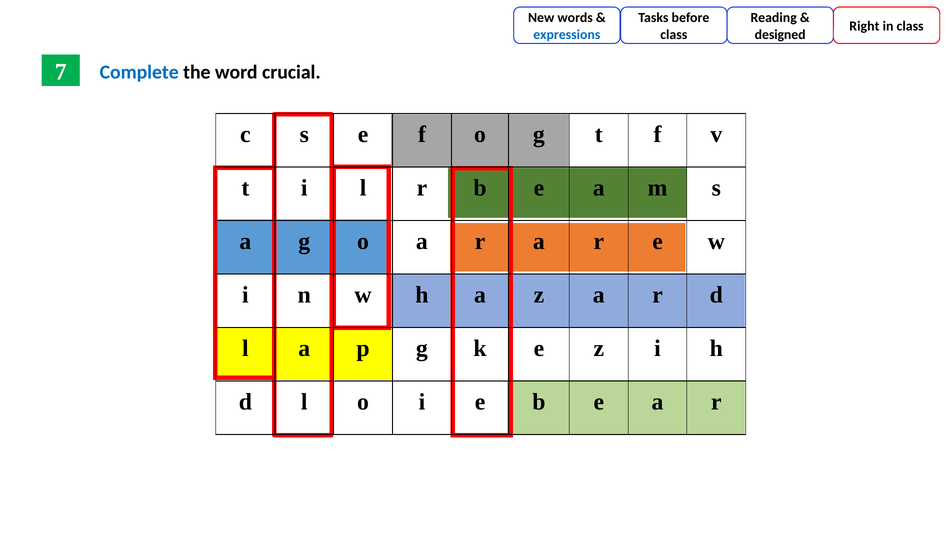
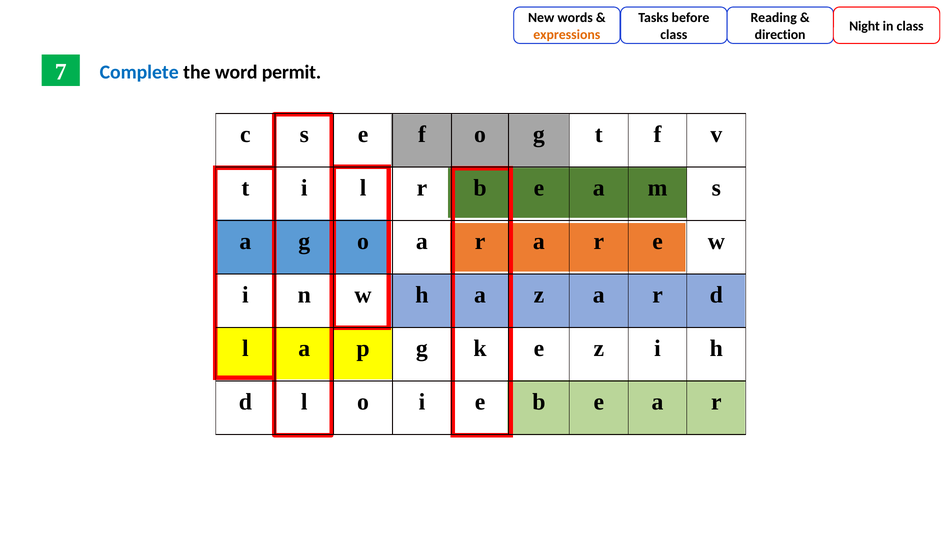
Right: Right -> Night (864, 26)
expressions colour: blue -> orange (567, 35)
designed: designed -> direction (780, 35)
crucial: crucial -> permit (291, 72)
